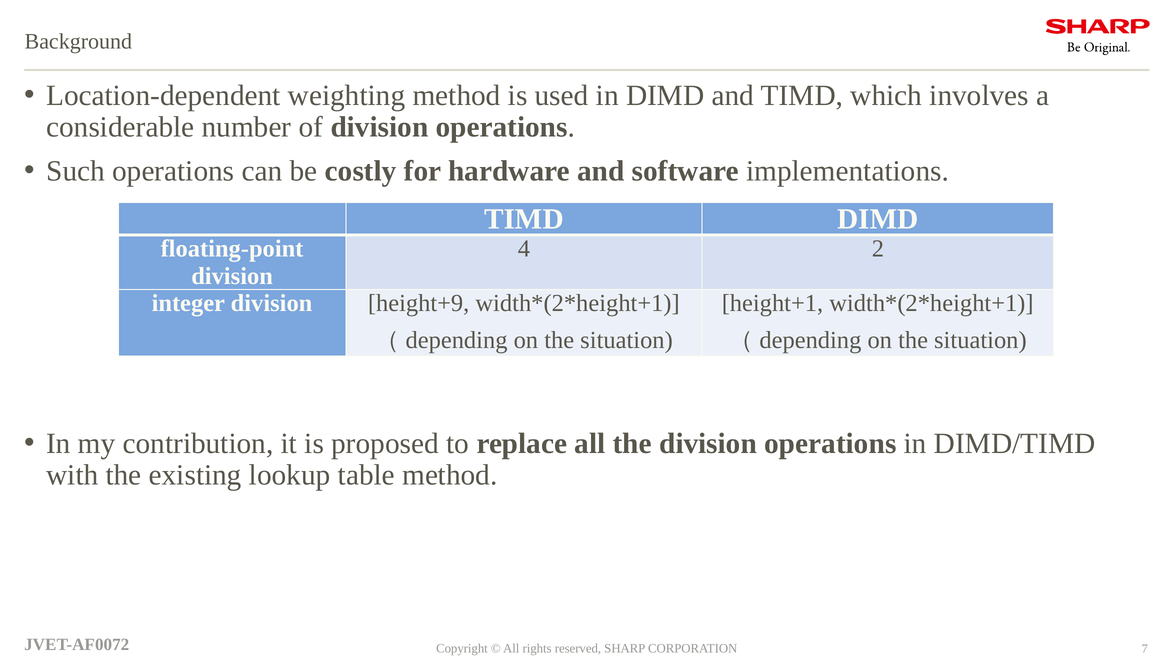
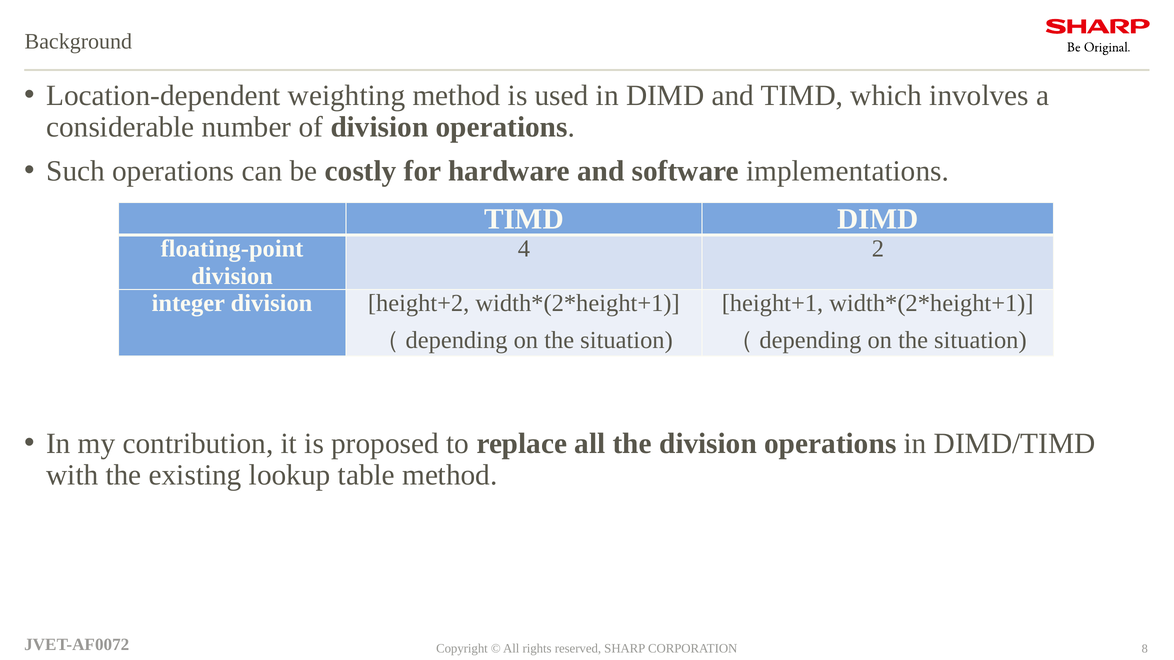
height+9: height+9 -> height+2 (419, 303)
7: 7 -> 8 (1145, 649)
